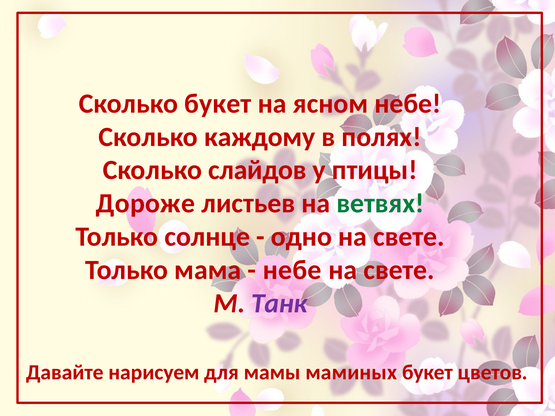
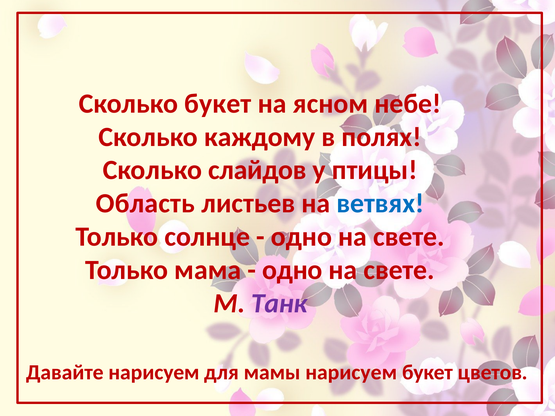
Дороже: Дороже -> Область (145, 204)
ветвях colour: green -> blue (380, 204)
небе: небе -> одно (292, 270)
мамы маминых: маминых -> нарисуем (351, 373)
